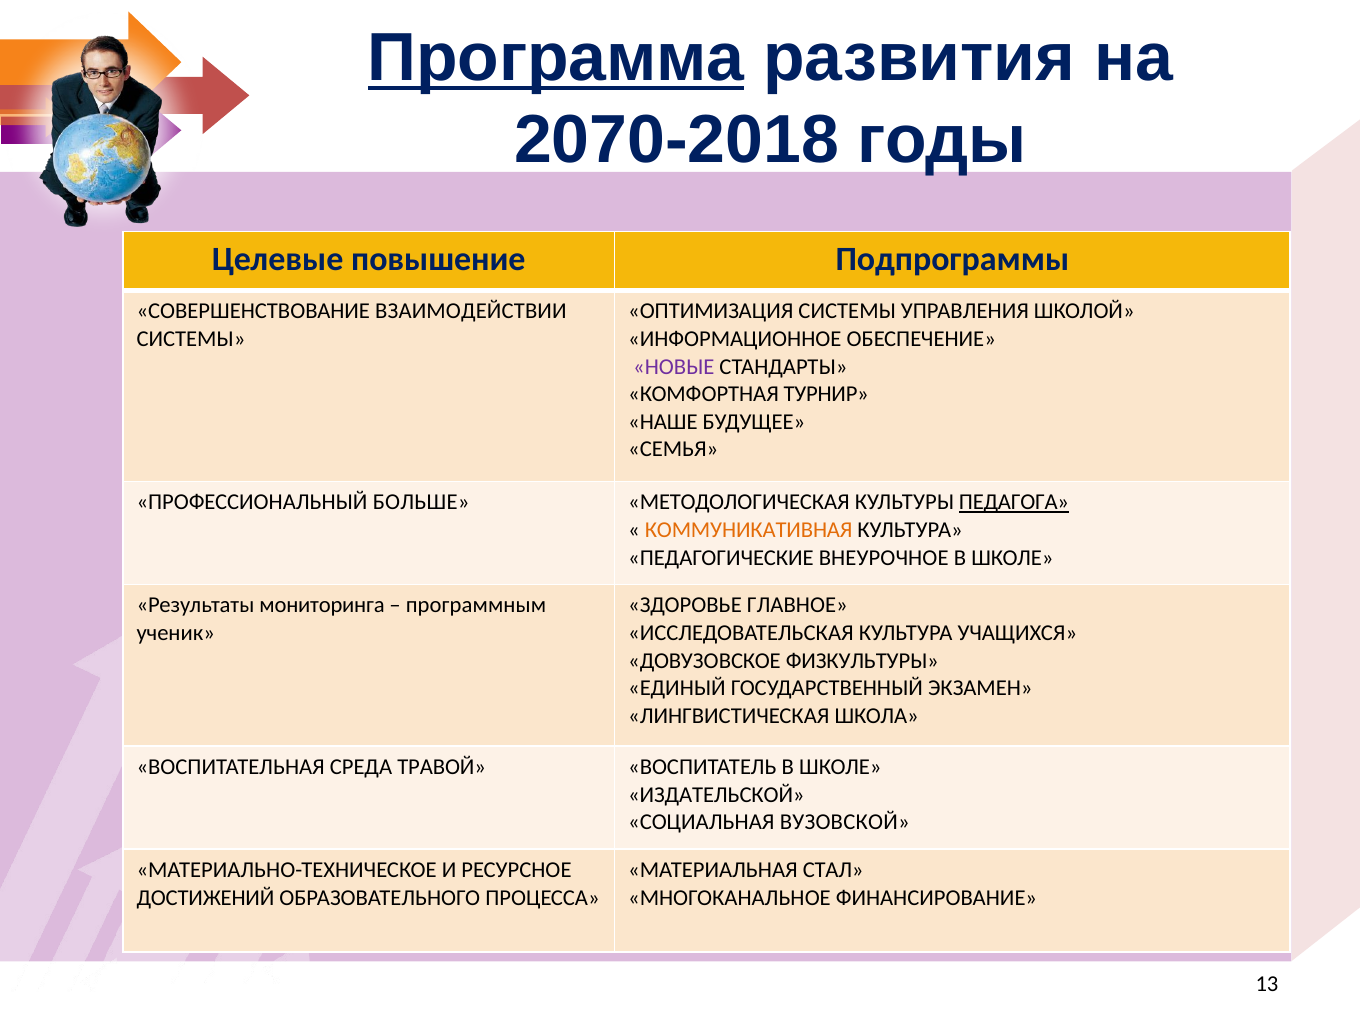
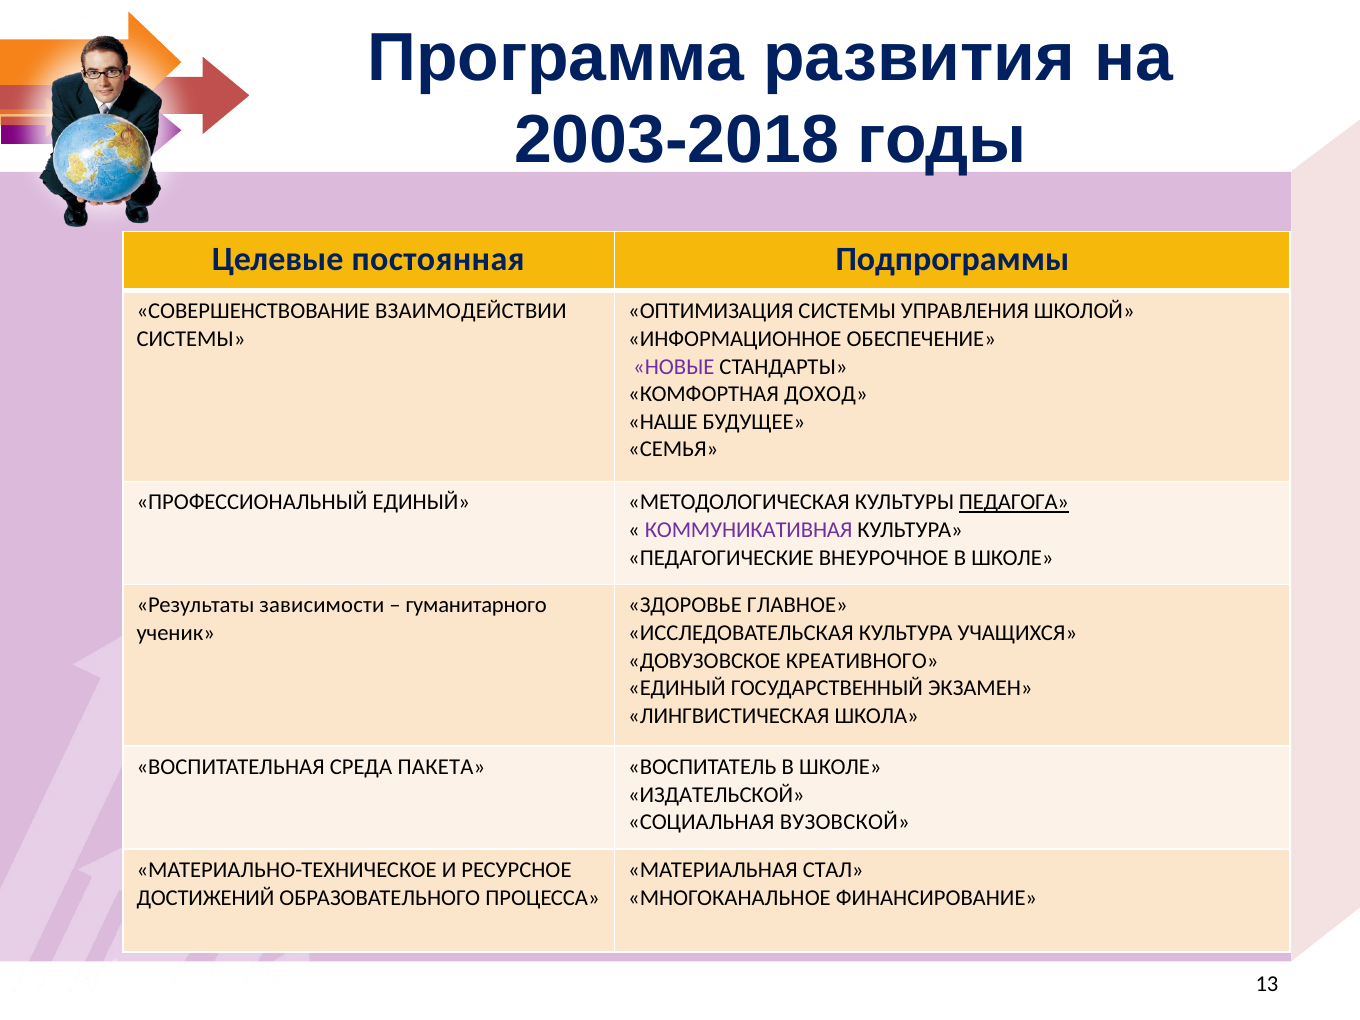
Программа underline: present -> none (556, 58)
2070-2018: 2070-2018 -> 2003-2018 (676, 140)
повышение: повышение -> постоянная (438, 260)
ТУРНИР: ТУРНИР -> ДОХОД (826, 394)
ПРОФЕССИОНАЛЬНЫЙ БОЛЬШЕ: БОЛЬШЕ -> ЕДИНЫЙ (421, 502)
КОММУНИКАТИВНАЯ colour: orange -> purple (749, 530)
мониторинга: мониторинга -> зависимости (322, 605)
программным: программным -> гуманитарного (476, 605)
ФИЗКУЛЬТУРЫ: ФИЗКУЛЬТУРЫ -> КРЕАТИВНОГО (862, 661)
ТРАВОЙ: ТРАВОЙ -> ПАКЕТА (441, 767)
